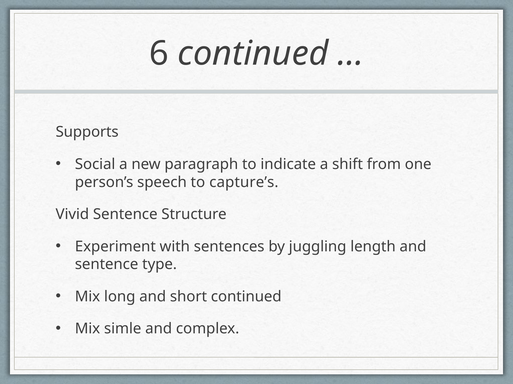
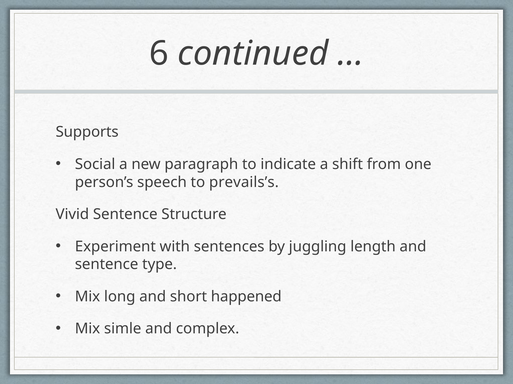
capture’s: capture’s -> prevails’s (244, 182)
short continued: continued -> happened (246, 297)
